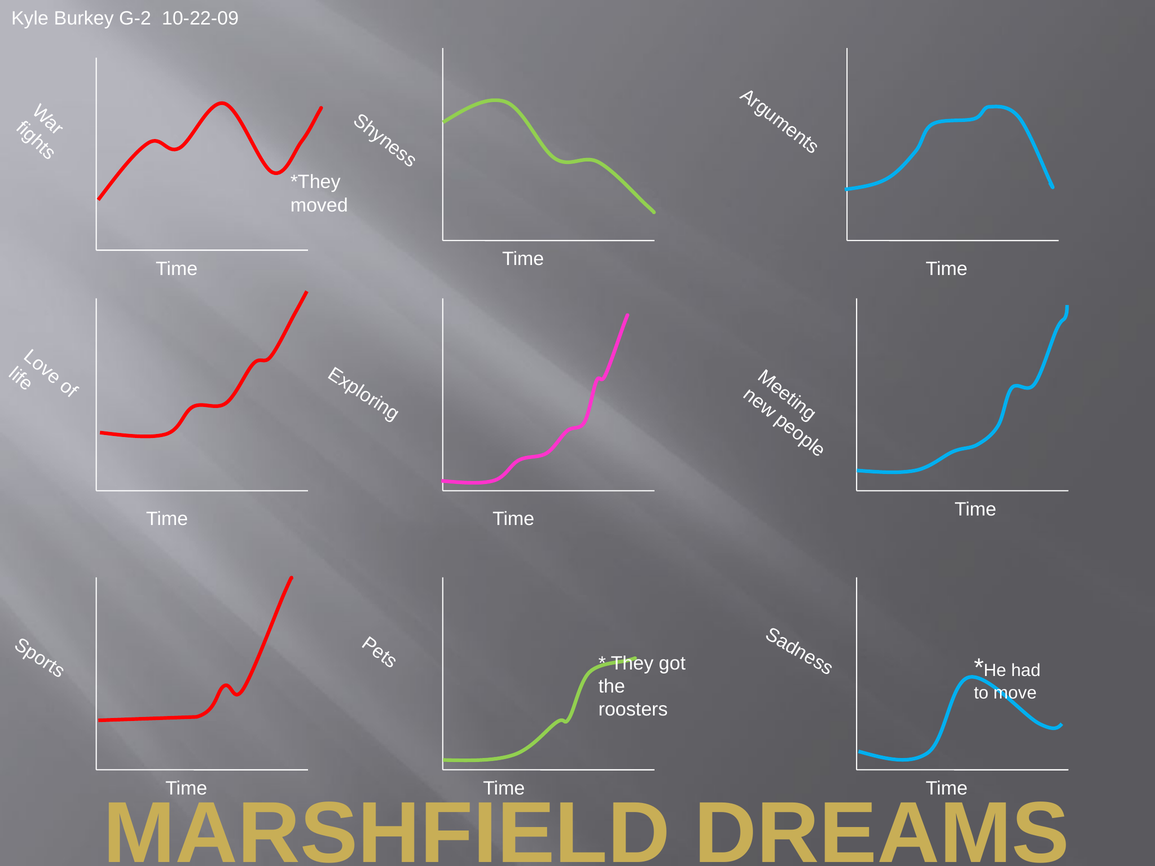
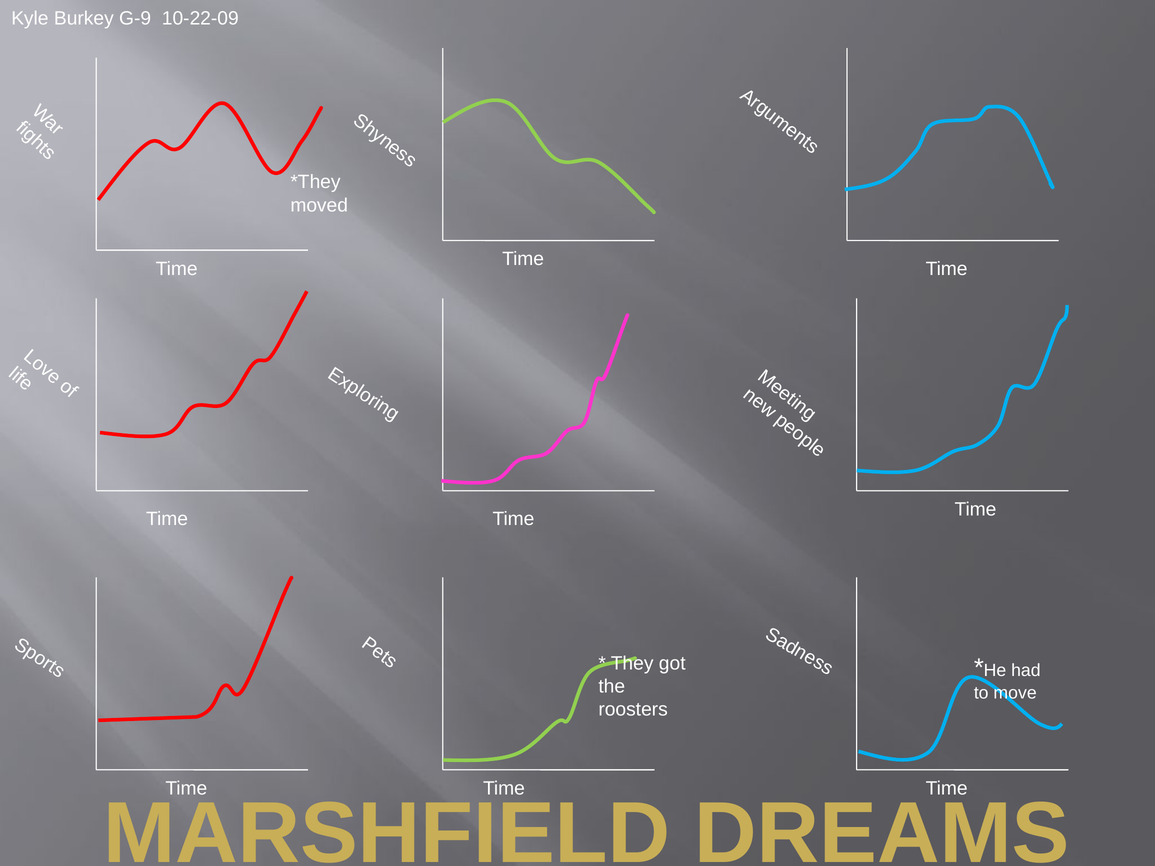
G-2: G-2 -> G-9 (135, 19)
